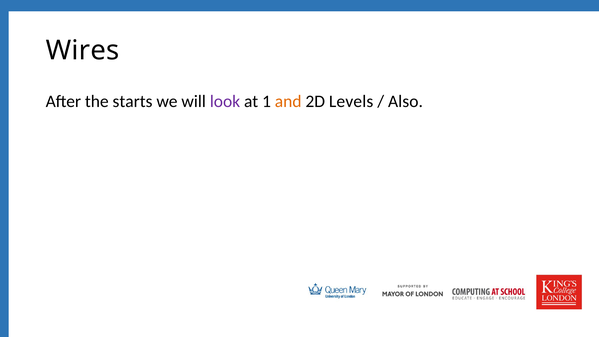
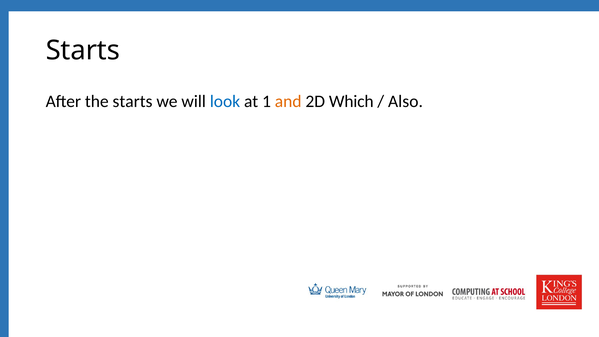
Wires: Wires -> Starts (83, 50)
look colour: purple -> blue (225, 101)
Levels: Levels -> Which (351, 101)
